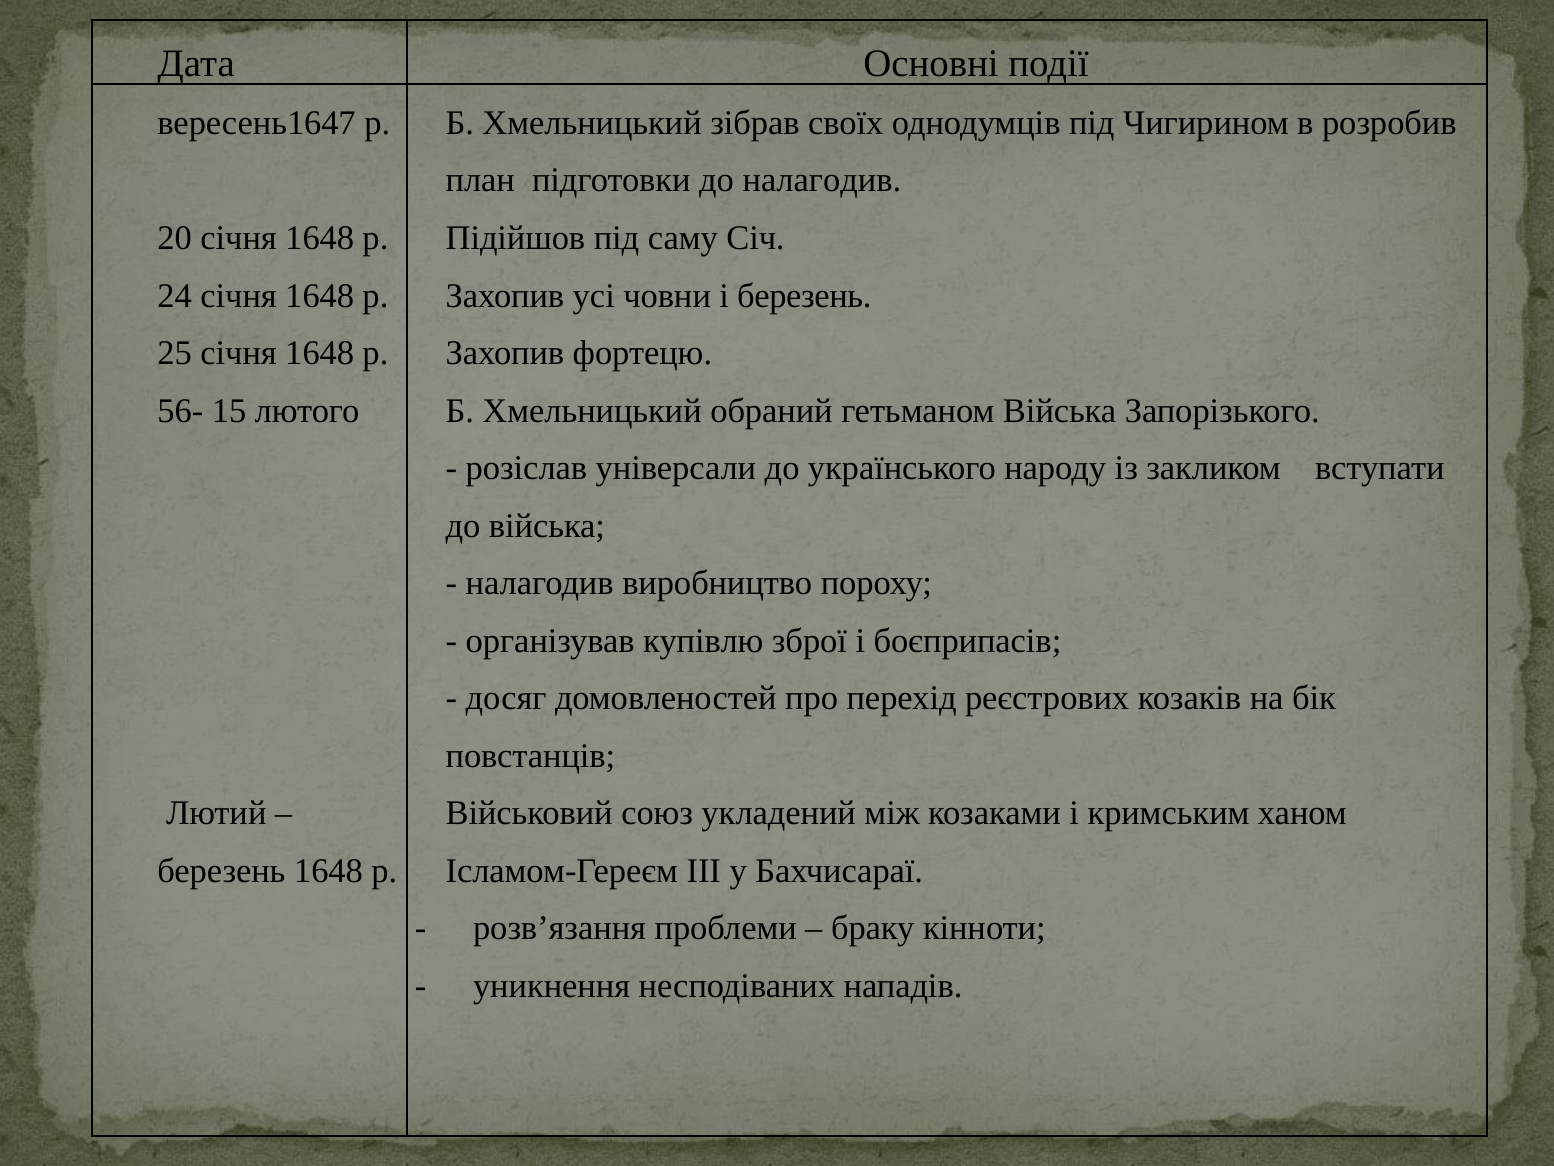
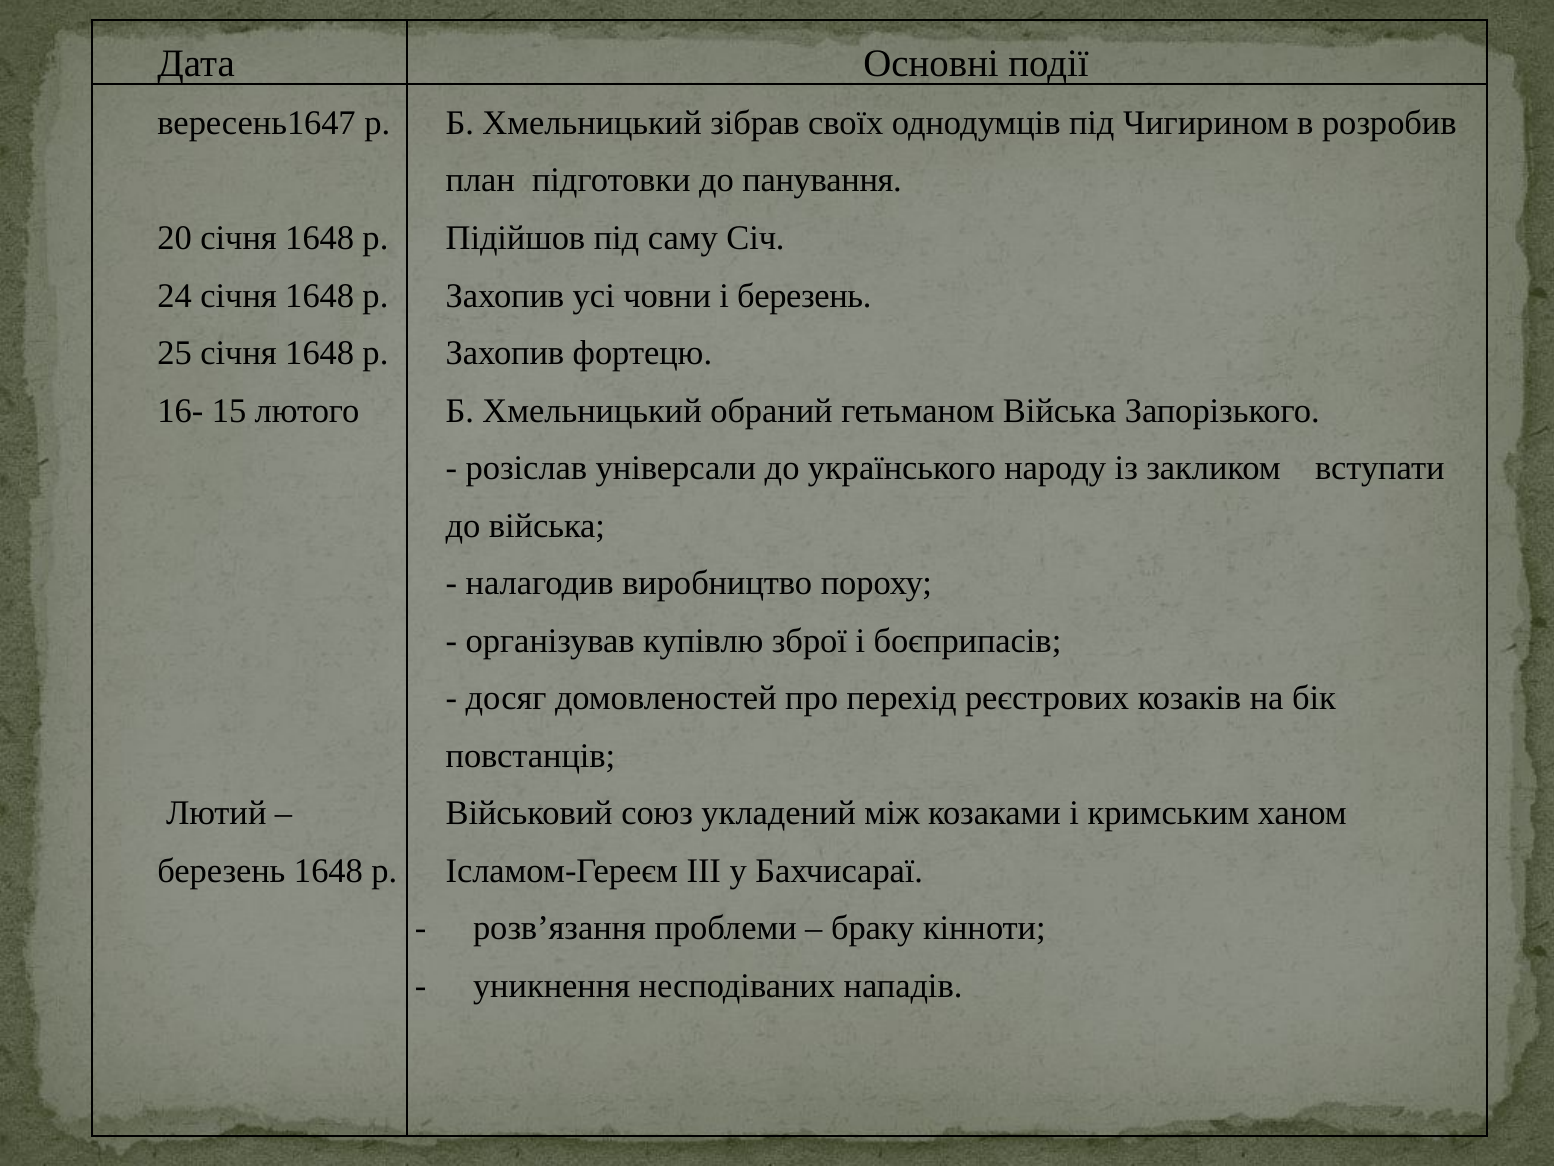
до налагодив: налагодив -> панування (822, 180)
56-: 56- -> 16- (180, 411)
